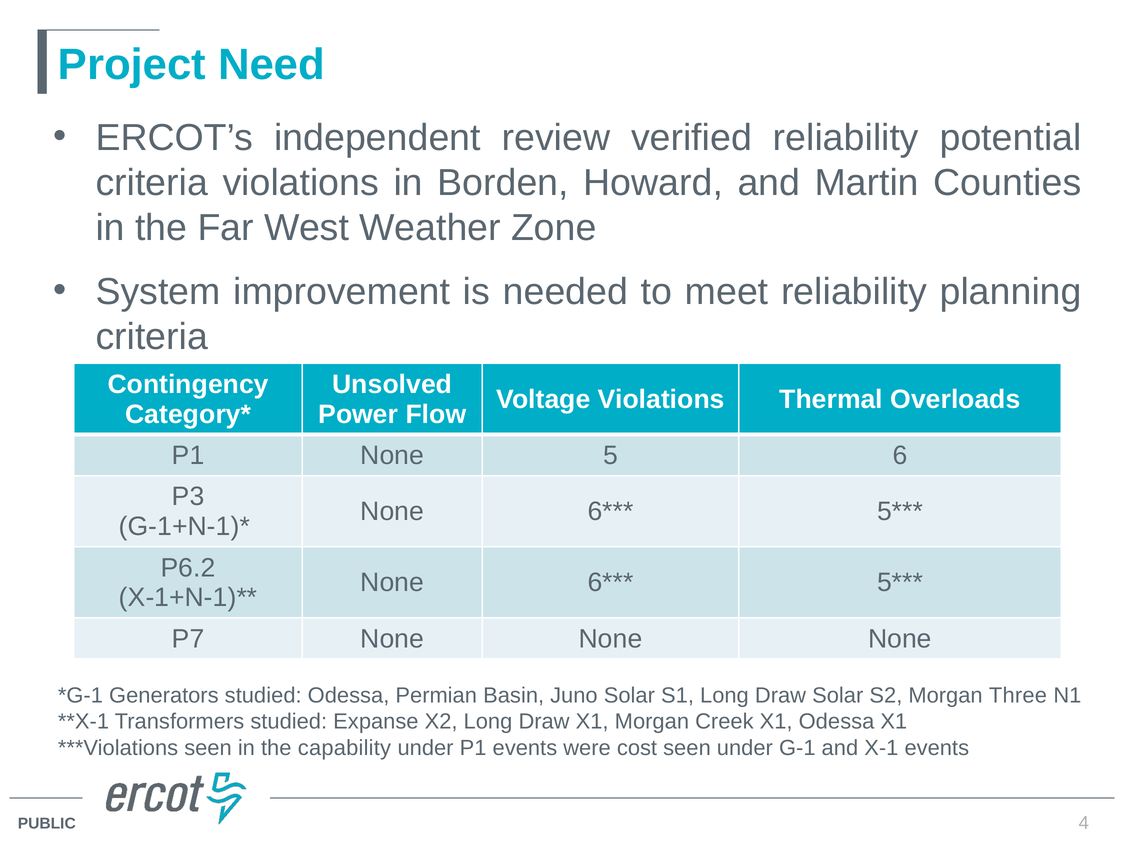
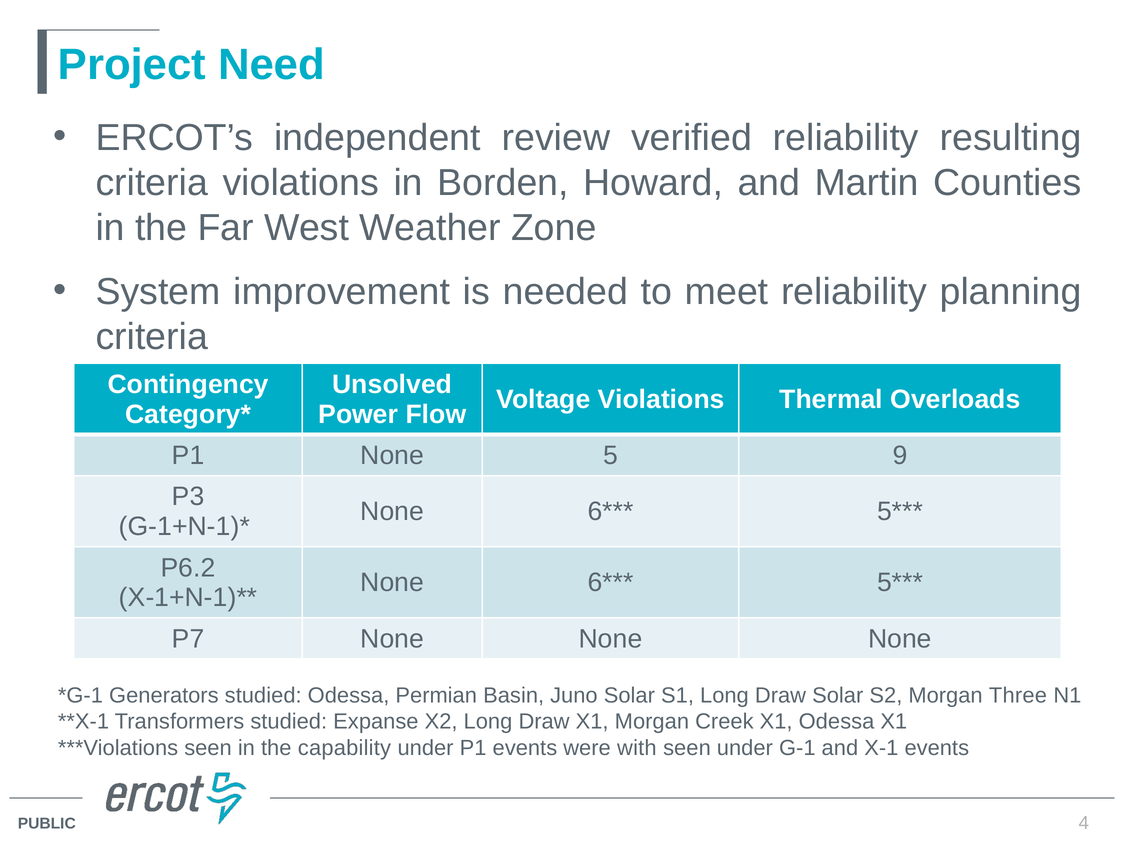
potential: potential -> resulting (1011, 138)
6: 6 -> 9 (900, 455)
cost: cost -> with (637, 748)
